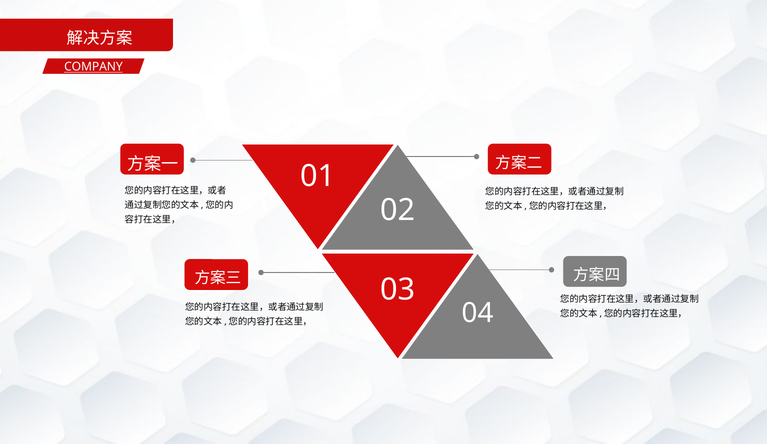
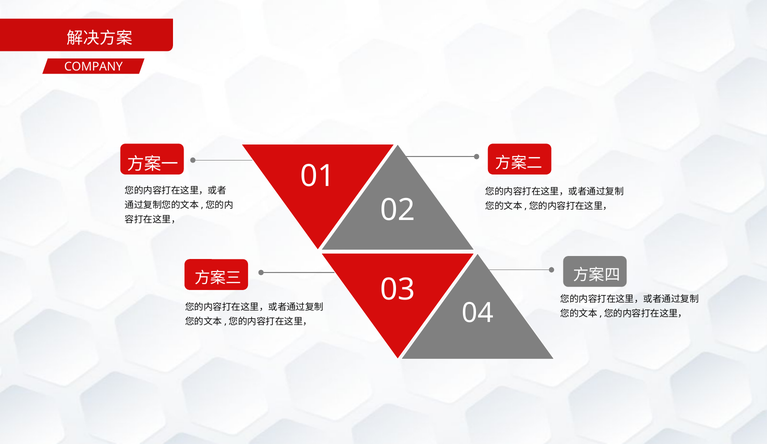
COMPANY underline: present -> none (93, 67)
